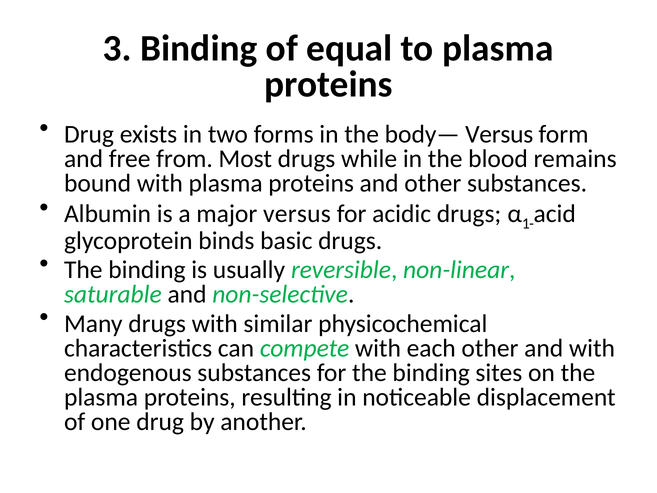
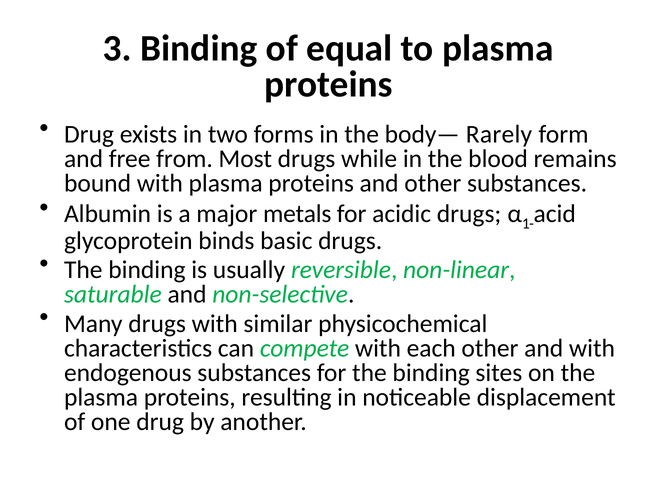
body— Versus: Versus -> Rarely (499, 134)
major versus: versus -> metals (297, 214)
